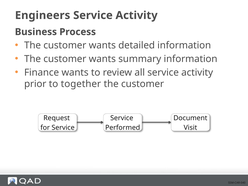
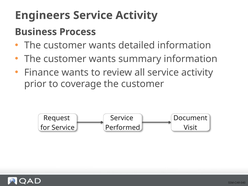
together: together -> coverage (81, 84)
